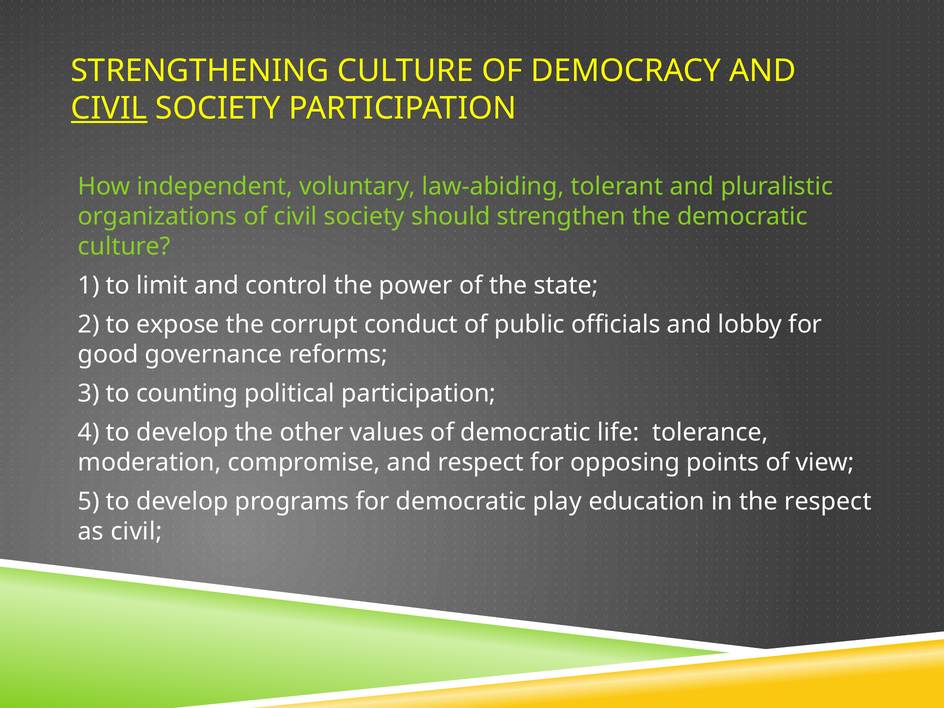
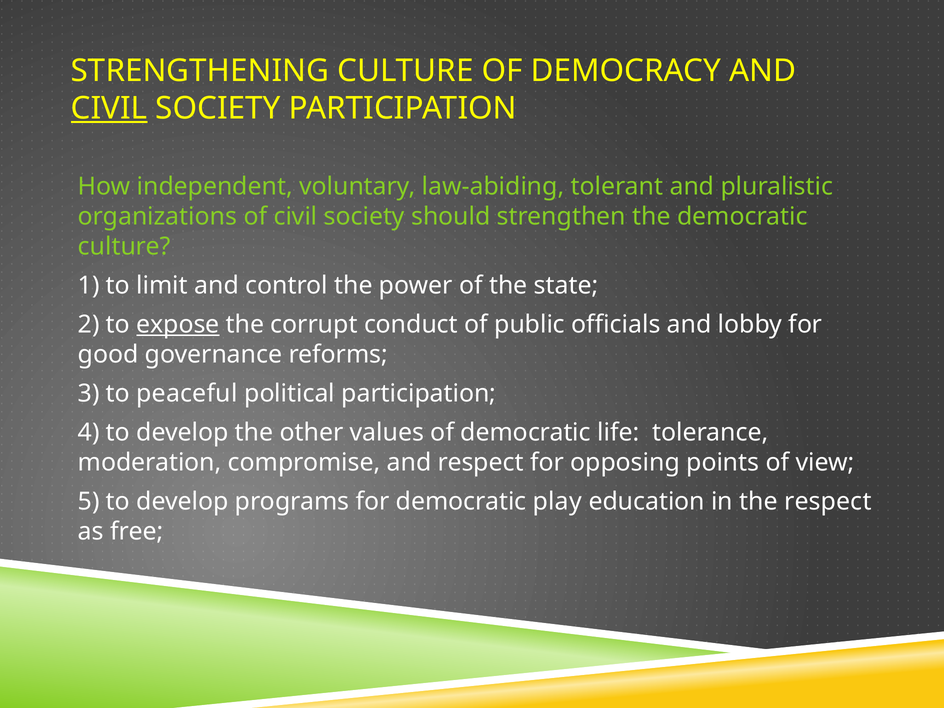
expose underline: none -> present (178, 324)
counting: counting -> peaceful (187, 393)
as civil: civil -> free (137, 531)
